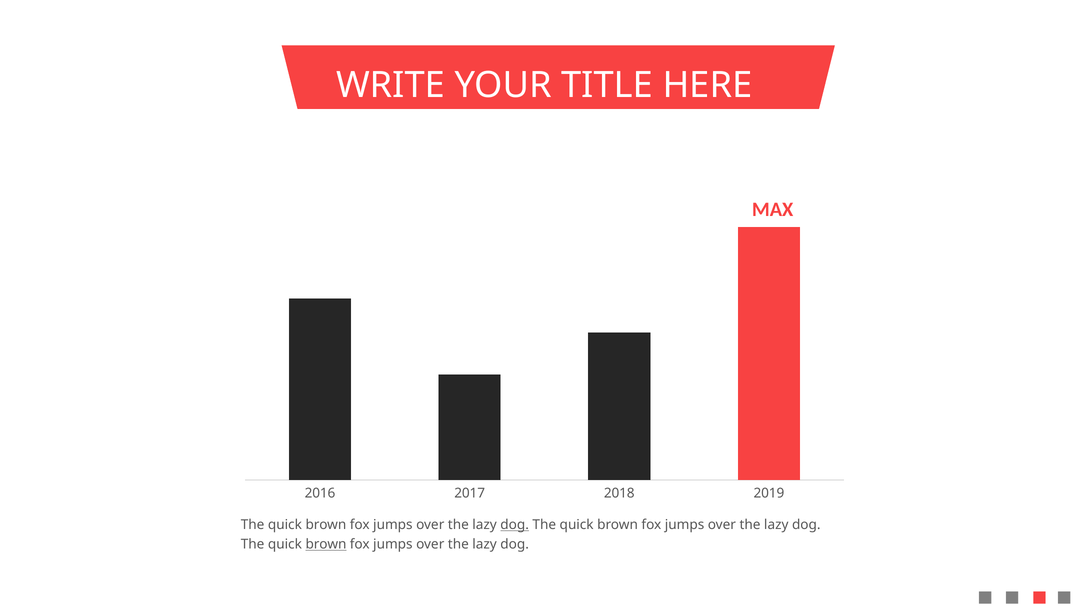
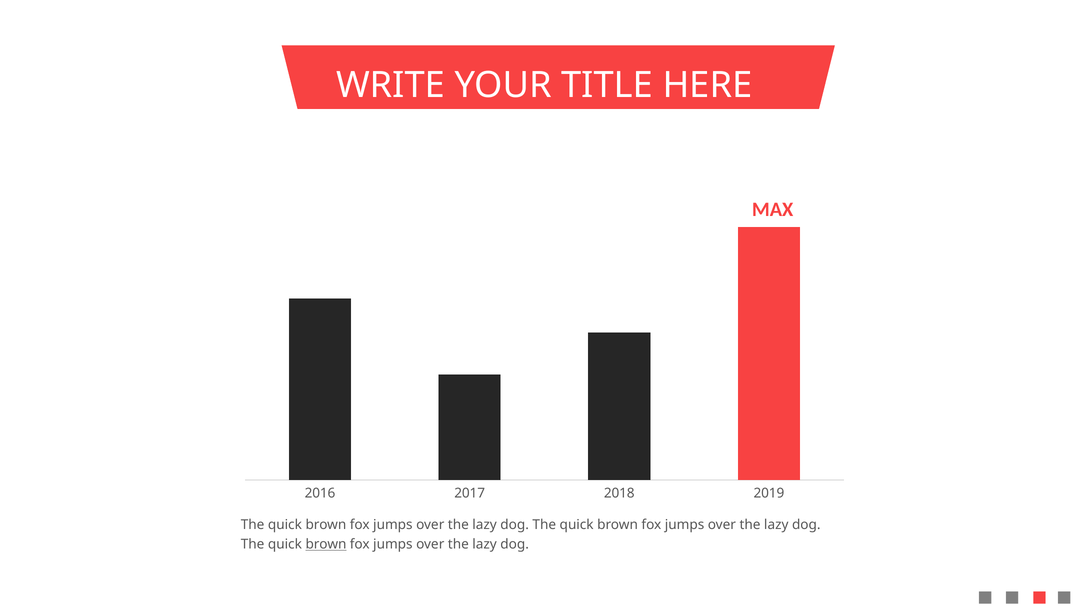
dog underline: present -> none (515, 524)
